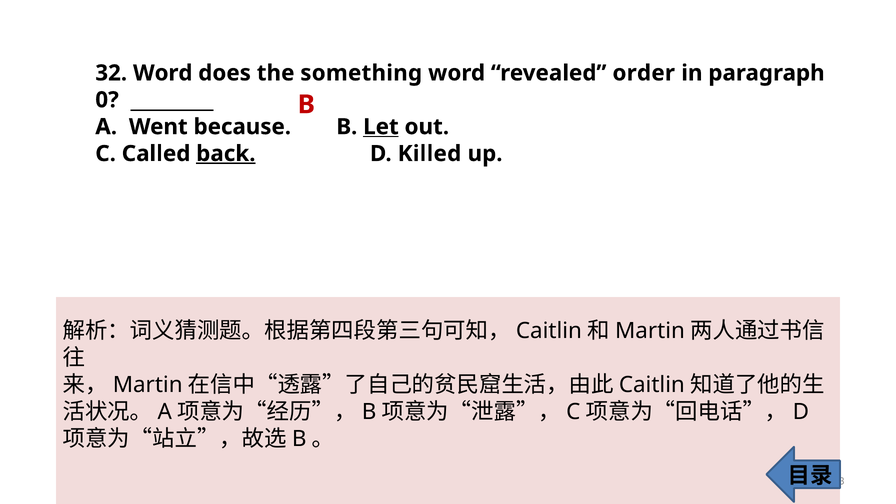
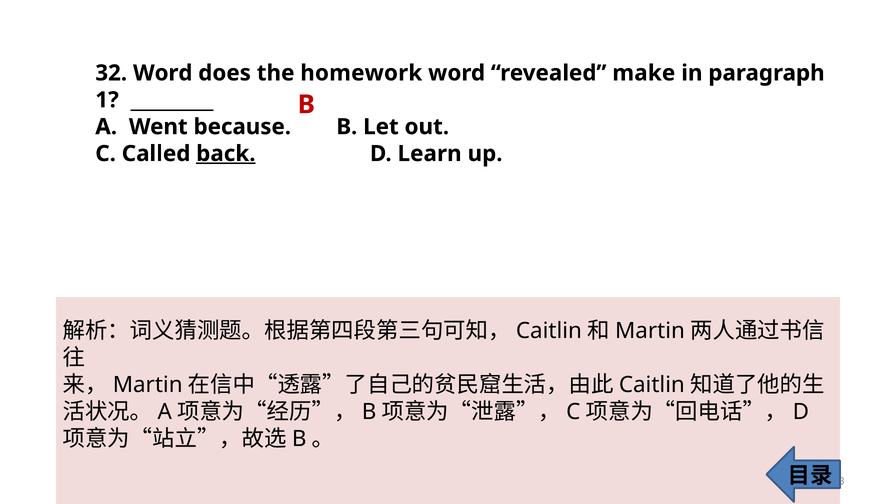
something: something -> homework (361, 73)
order: order -> make (644, 73)
0: 0 -> 1 (107, 100)
Let underline: present -> none (381, 127)
Killed: Killed -> Learn (430, 154)
